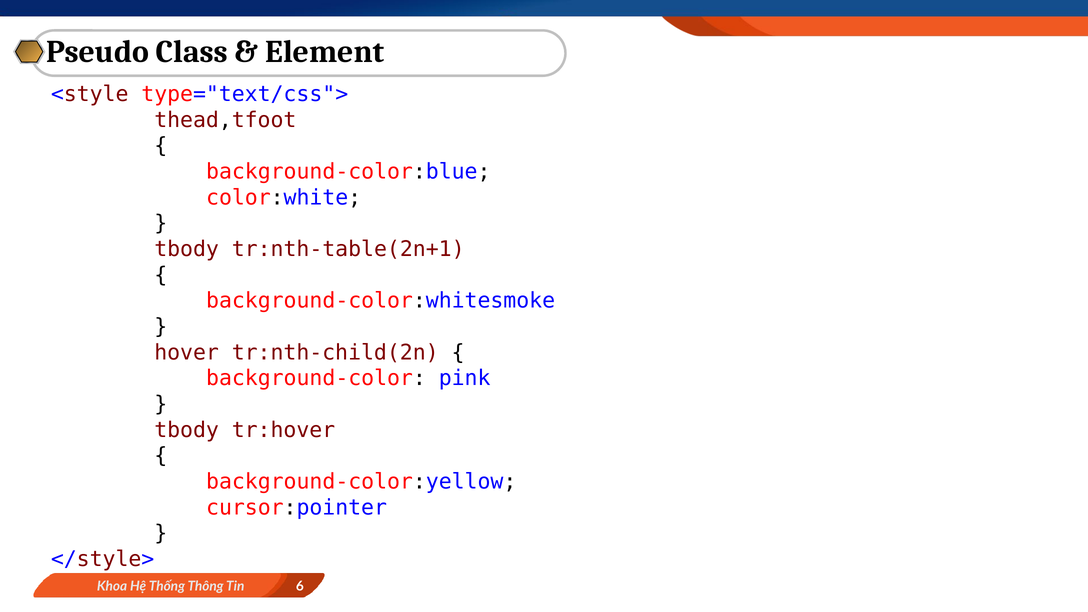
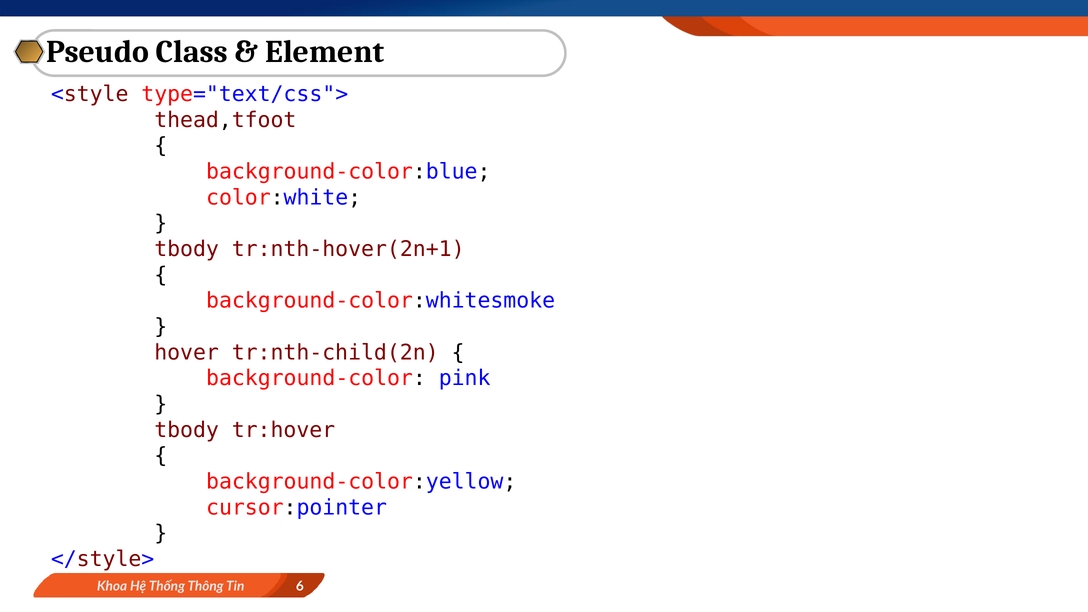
tr:nth-table(2n+1: tr:nth-table(2n+1 -> tr:nth-hover(2n+1 (348, 249)
